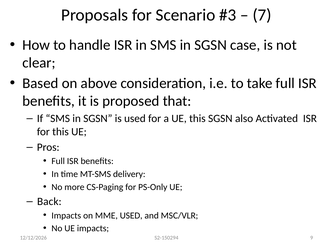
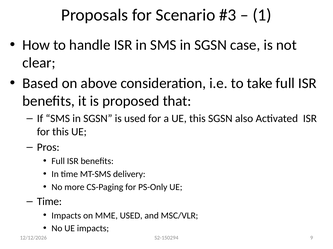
7: 7 -> 1 (262, 15)
Back: Back -> Time (49, 202)
